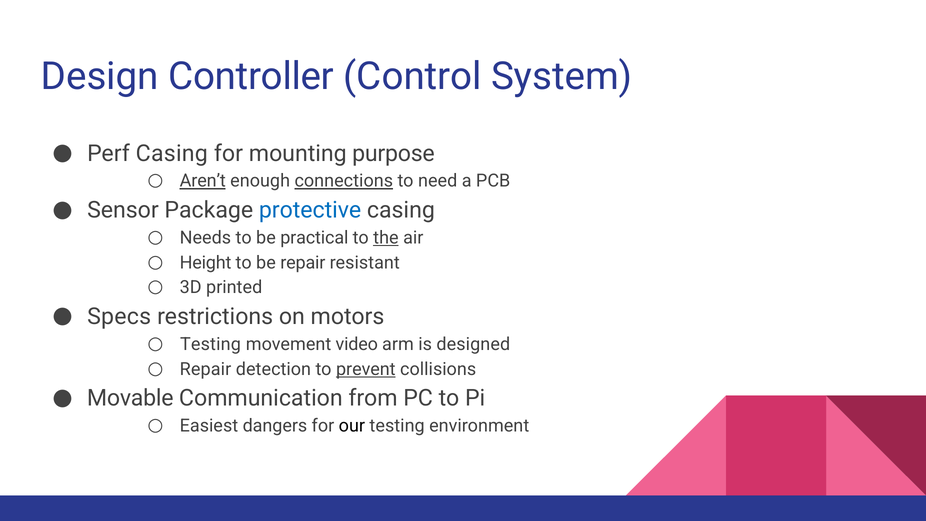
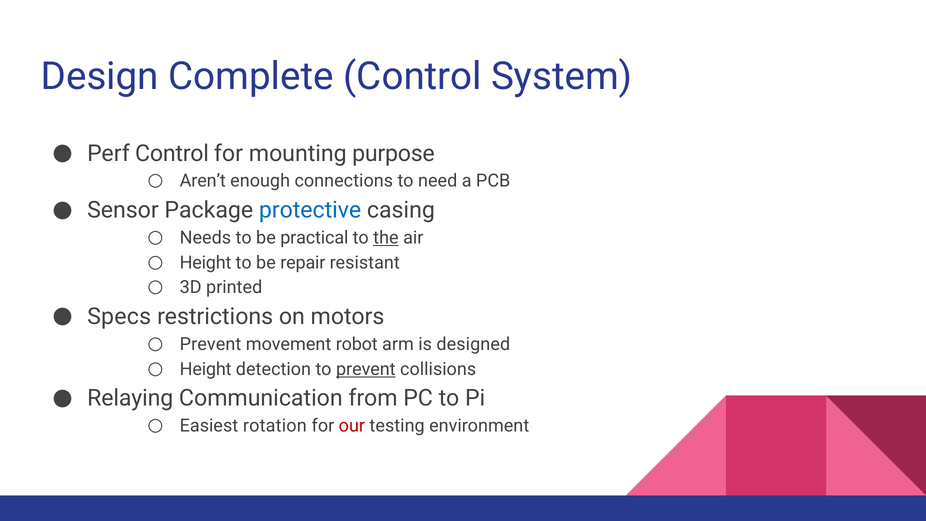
Controller: Controller -> Complete (251, 77)
Perf Casing: Casing -> Control (172, 153)
Aren’t underline: present -> none (203, 181)
connections underline: present -> none (344, 181)
Testing: Testing -> Prevent (211, 344)
video: video -> robot (357, 344)
Repair: Repair -> Height (206, 369)
Movable: Movable -> Relaying (130, 398)
dangers: dangers -> rotation (275, 426)
our colour: black -> red (352, 426)
